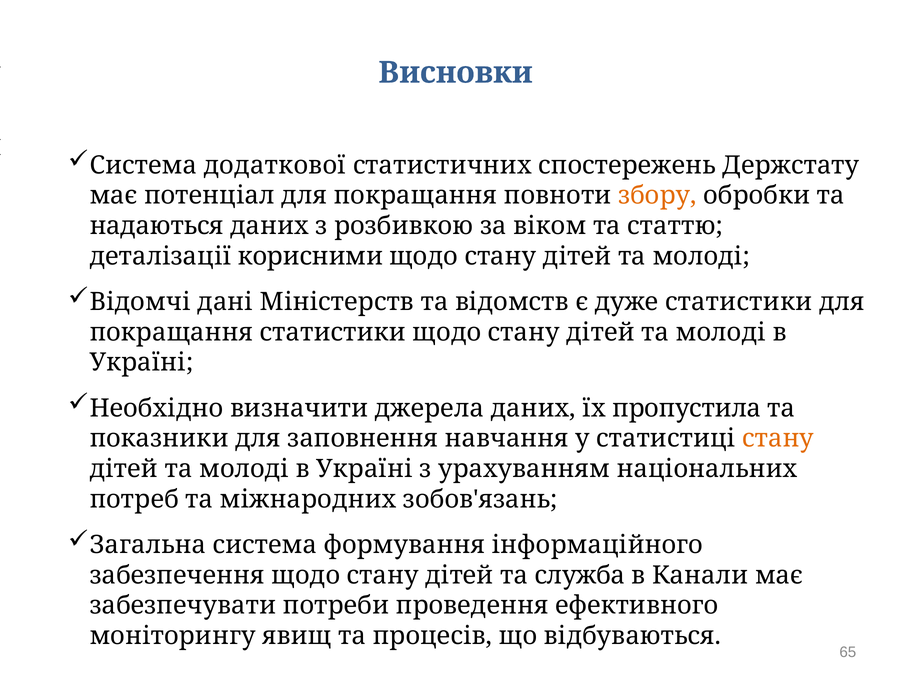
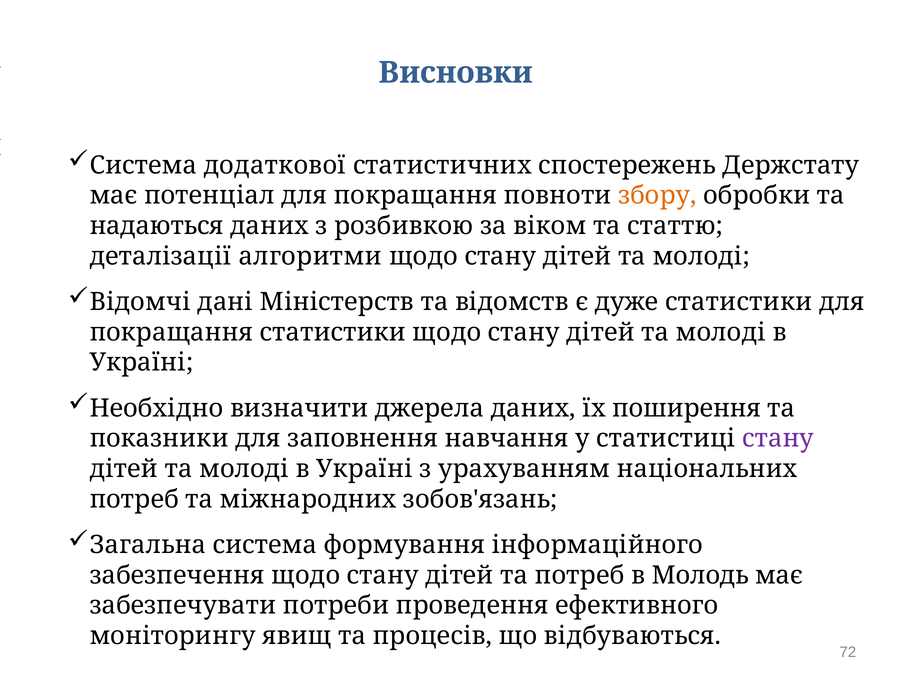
корисними: корисними -> алгоритми (310, 256)
пропустила: пропустила -> поширення (687, 408)
стану colour: orange -> purple (778, 439)
та служба: служба -> потреб (580, 575)
Канали: Канали -> Молодь (700, 575)
65: 65 -> 72 (848, 652)
